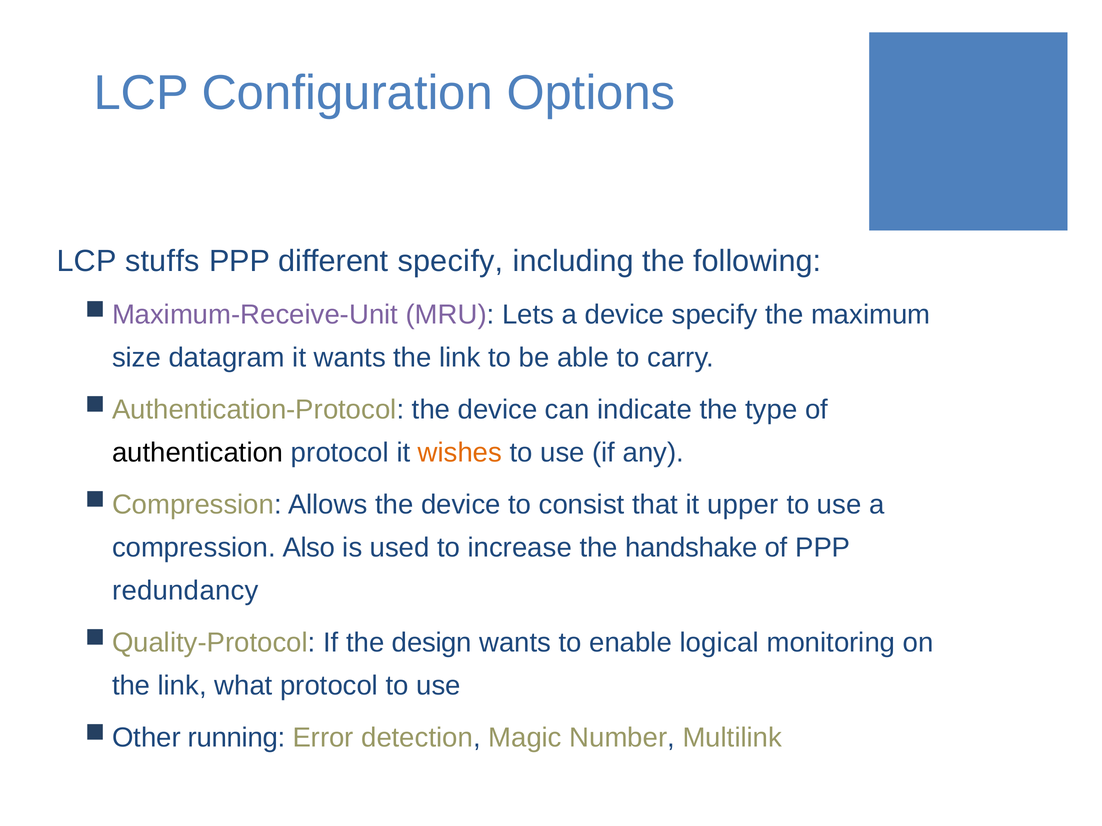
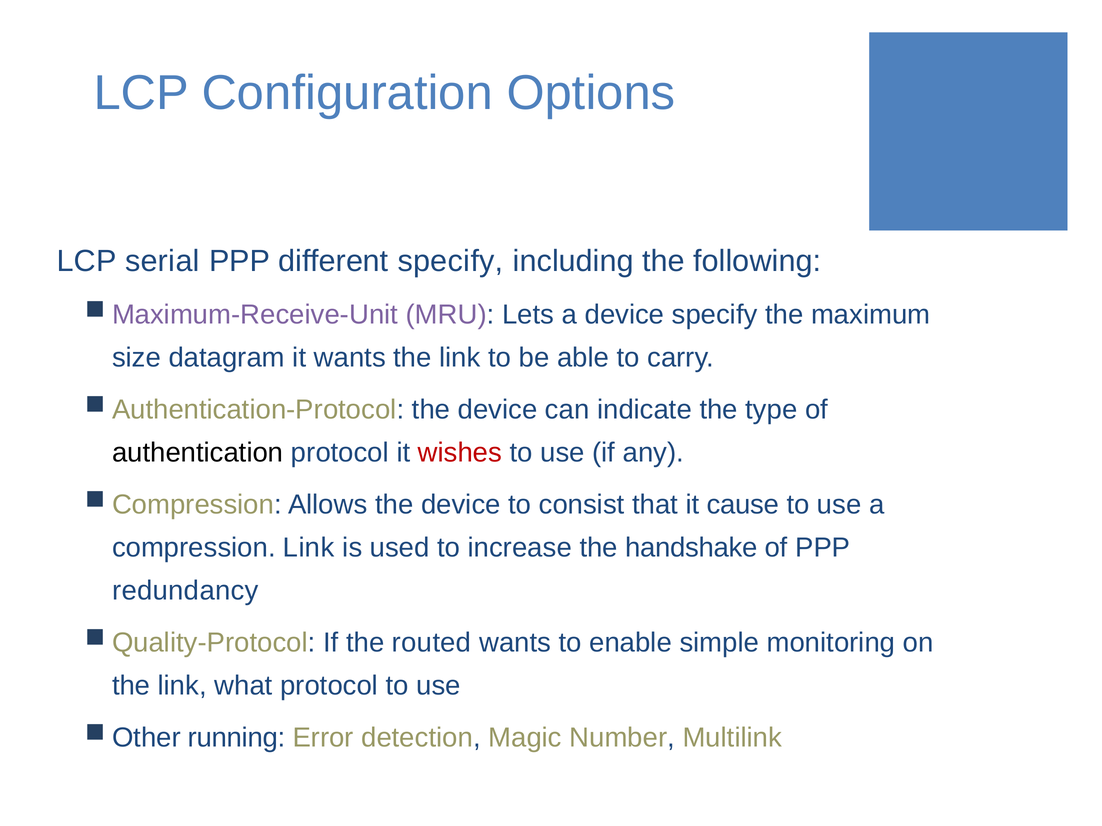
stuffs: stuffs -> serial (162, 261)
wishes colour: orange -> red (460, 453)
upper: upper -> cause (743, 505)
compression Also: Also -> Link (309, 548)
design: design -> routed (432, 643)
logical: logical -> simple (719, 643)
